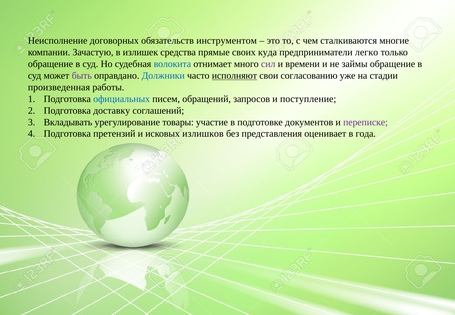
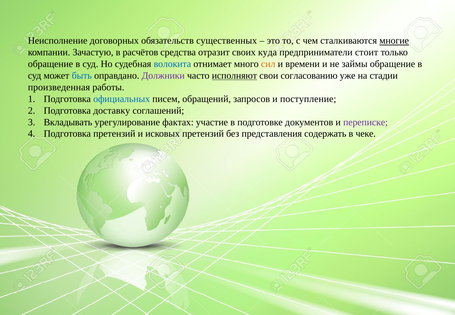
инструментом: инструментом -> существенных (227, 41)
многие underline: none -> present (394, 41)
излишек: излишек -> расчётов (140, 52)
прямые: прямые -> отразит (214, 52)
легко: легко -> стоит (367, 52)
сил colour: purple -> orange (268, 64)
быть colour: purple -> blue (82, 76)
Должники colour: blue -> purple (163, 76)
товары: товары -> фактах (178, 122)
исковых излишков: излишков -> претензий (203, 134)
оценивает: оценивает -> содержать (325, 134)
года: года -> чеке (366, 134)
